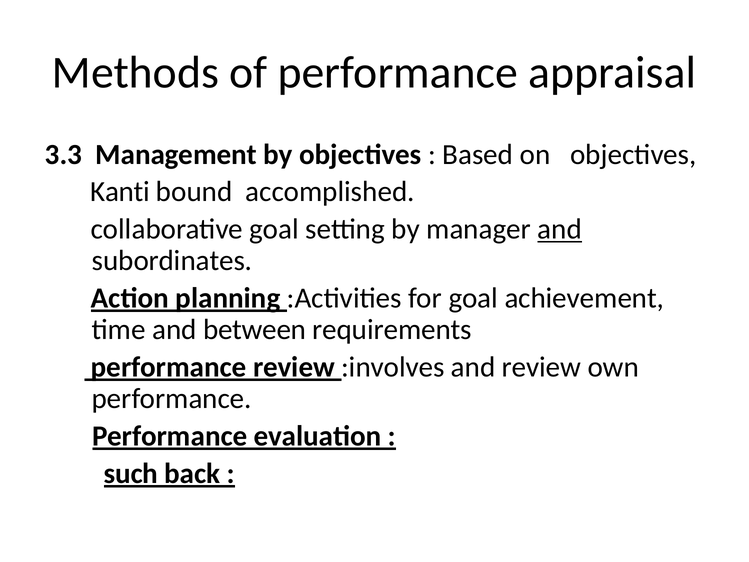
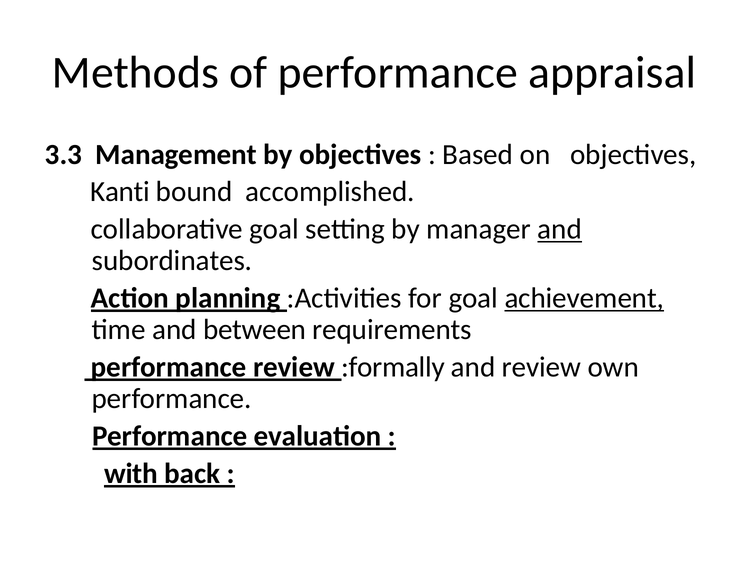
achievement underline: none -> present (584, 298)
:involves: :involves -> :formally (393, 367)
such: such -> with (131, 473)
